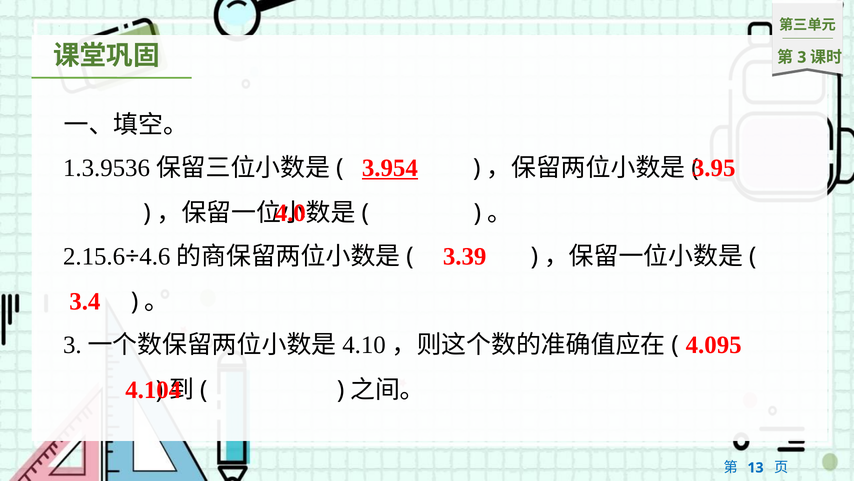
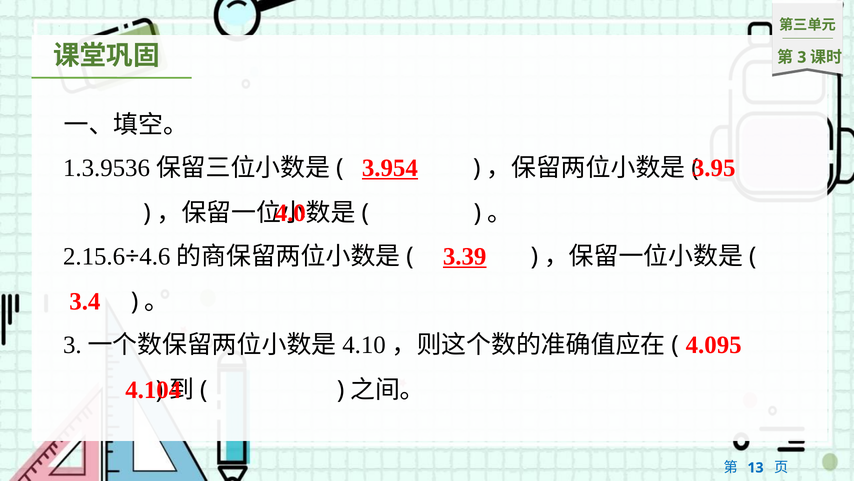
3.39 underline: none -> present (465, 256)
